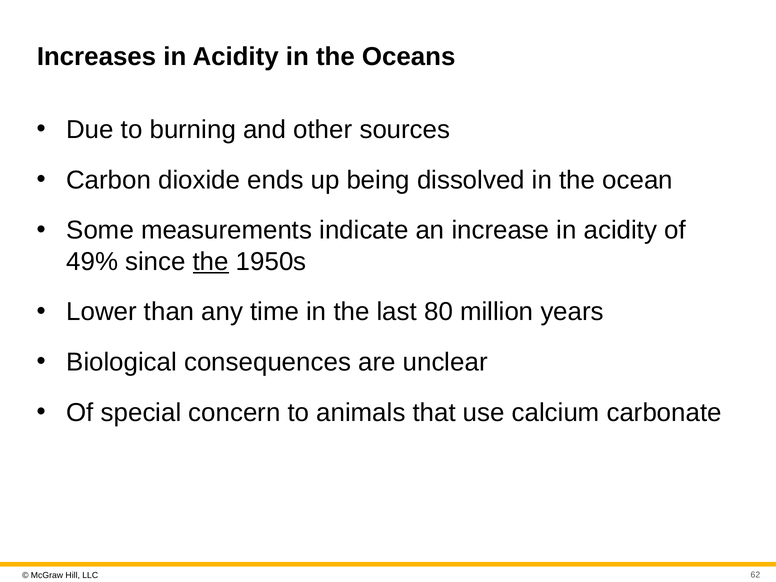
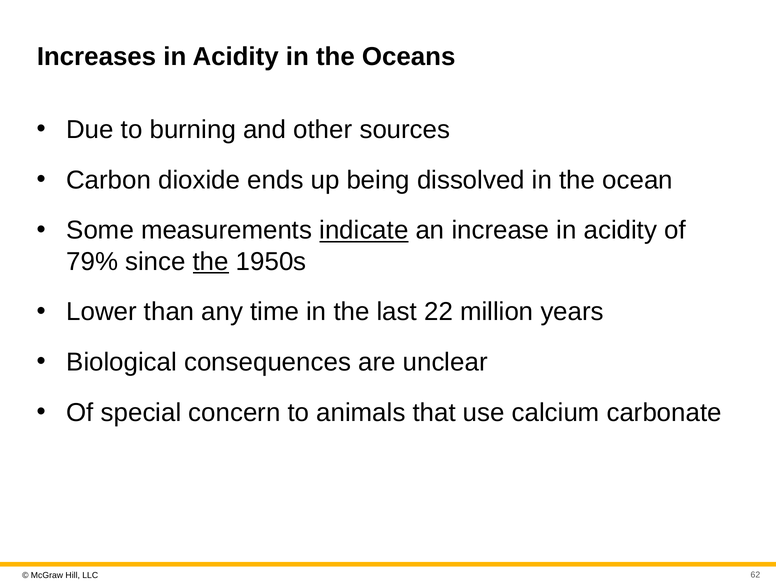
indicate underline: none -> present (364, 230)
49%: 49% -> 79% (92, 261)
80: 80 -> 22 (439, 312)
